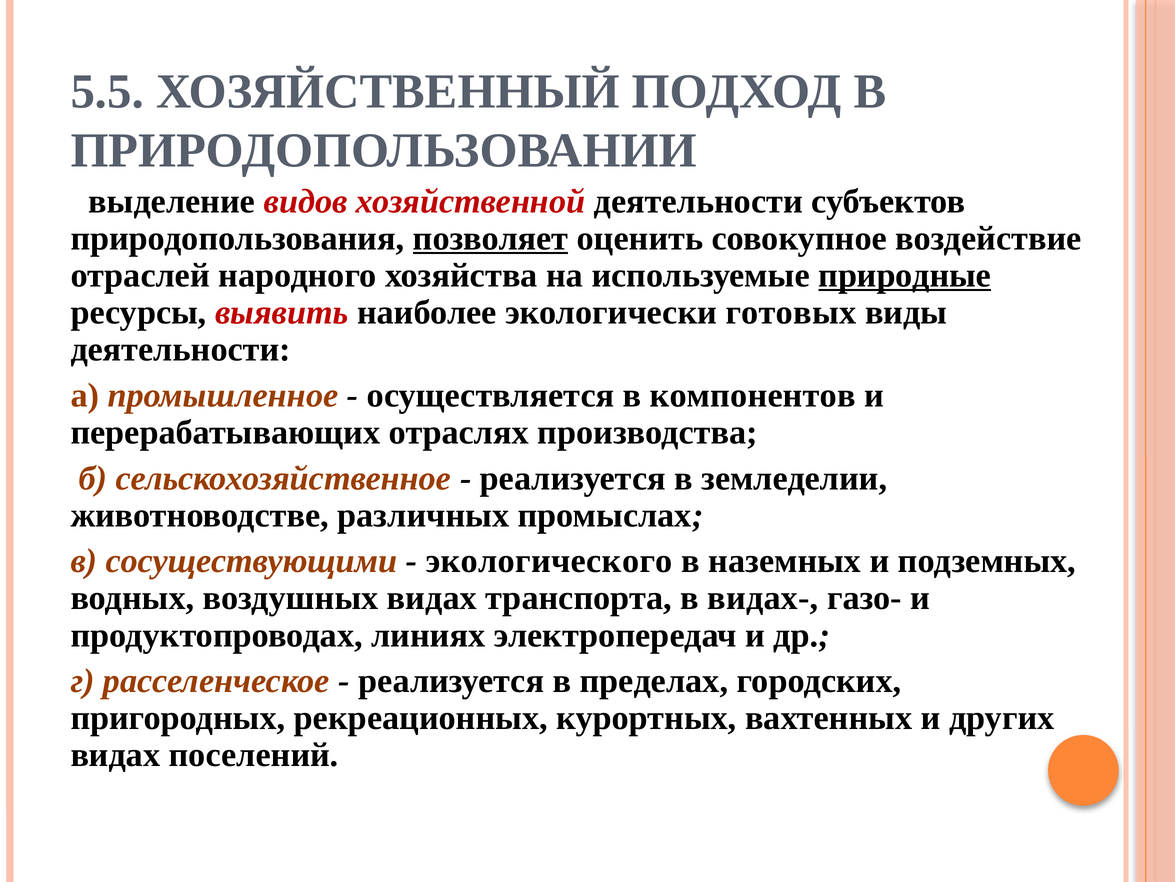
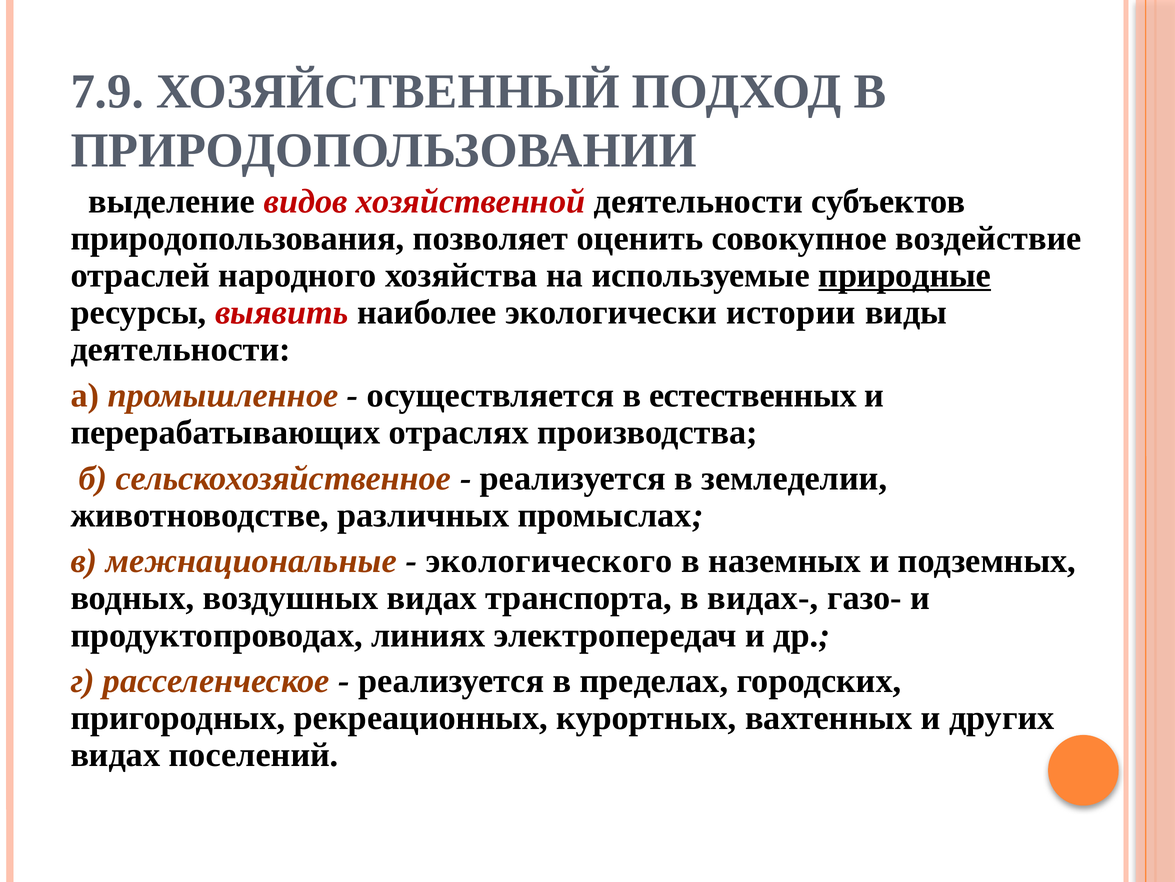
5.5: 5.5 -> 7.9 (107, 92)
позволяет underline: present -> none (491, 238)
готовых: готовых -> истории (791, 312)
компонентов: компонентов -> естественных (753, 395)
сосуществующими: сосуществующими -> межнациональные (251, 561)
